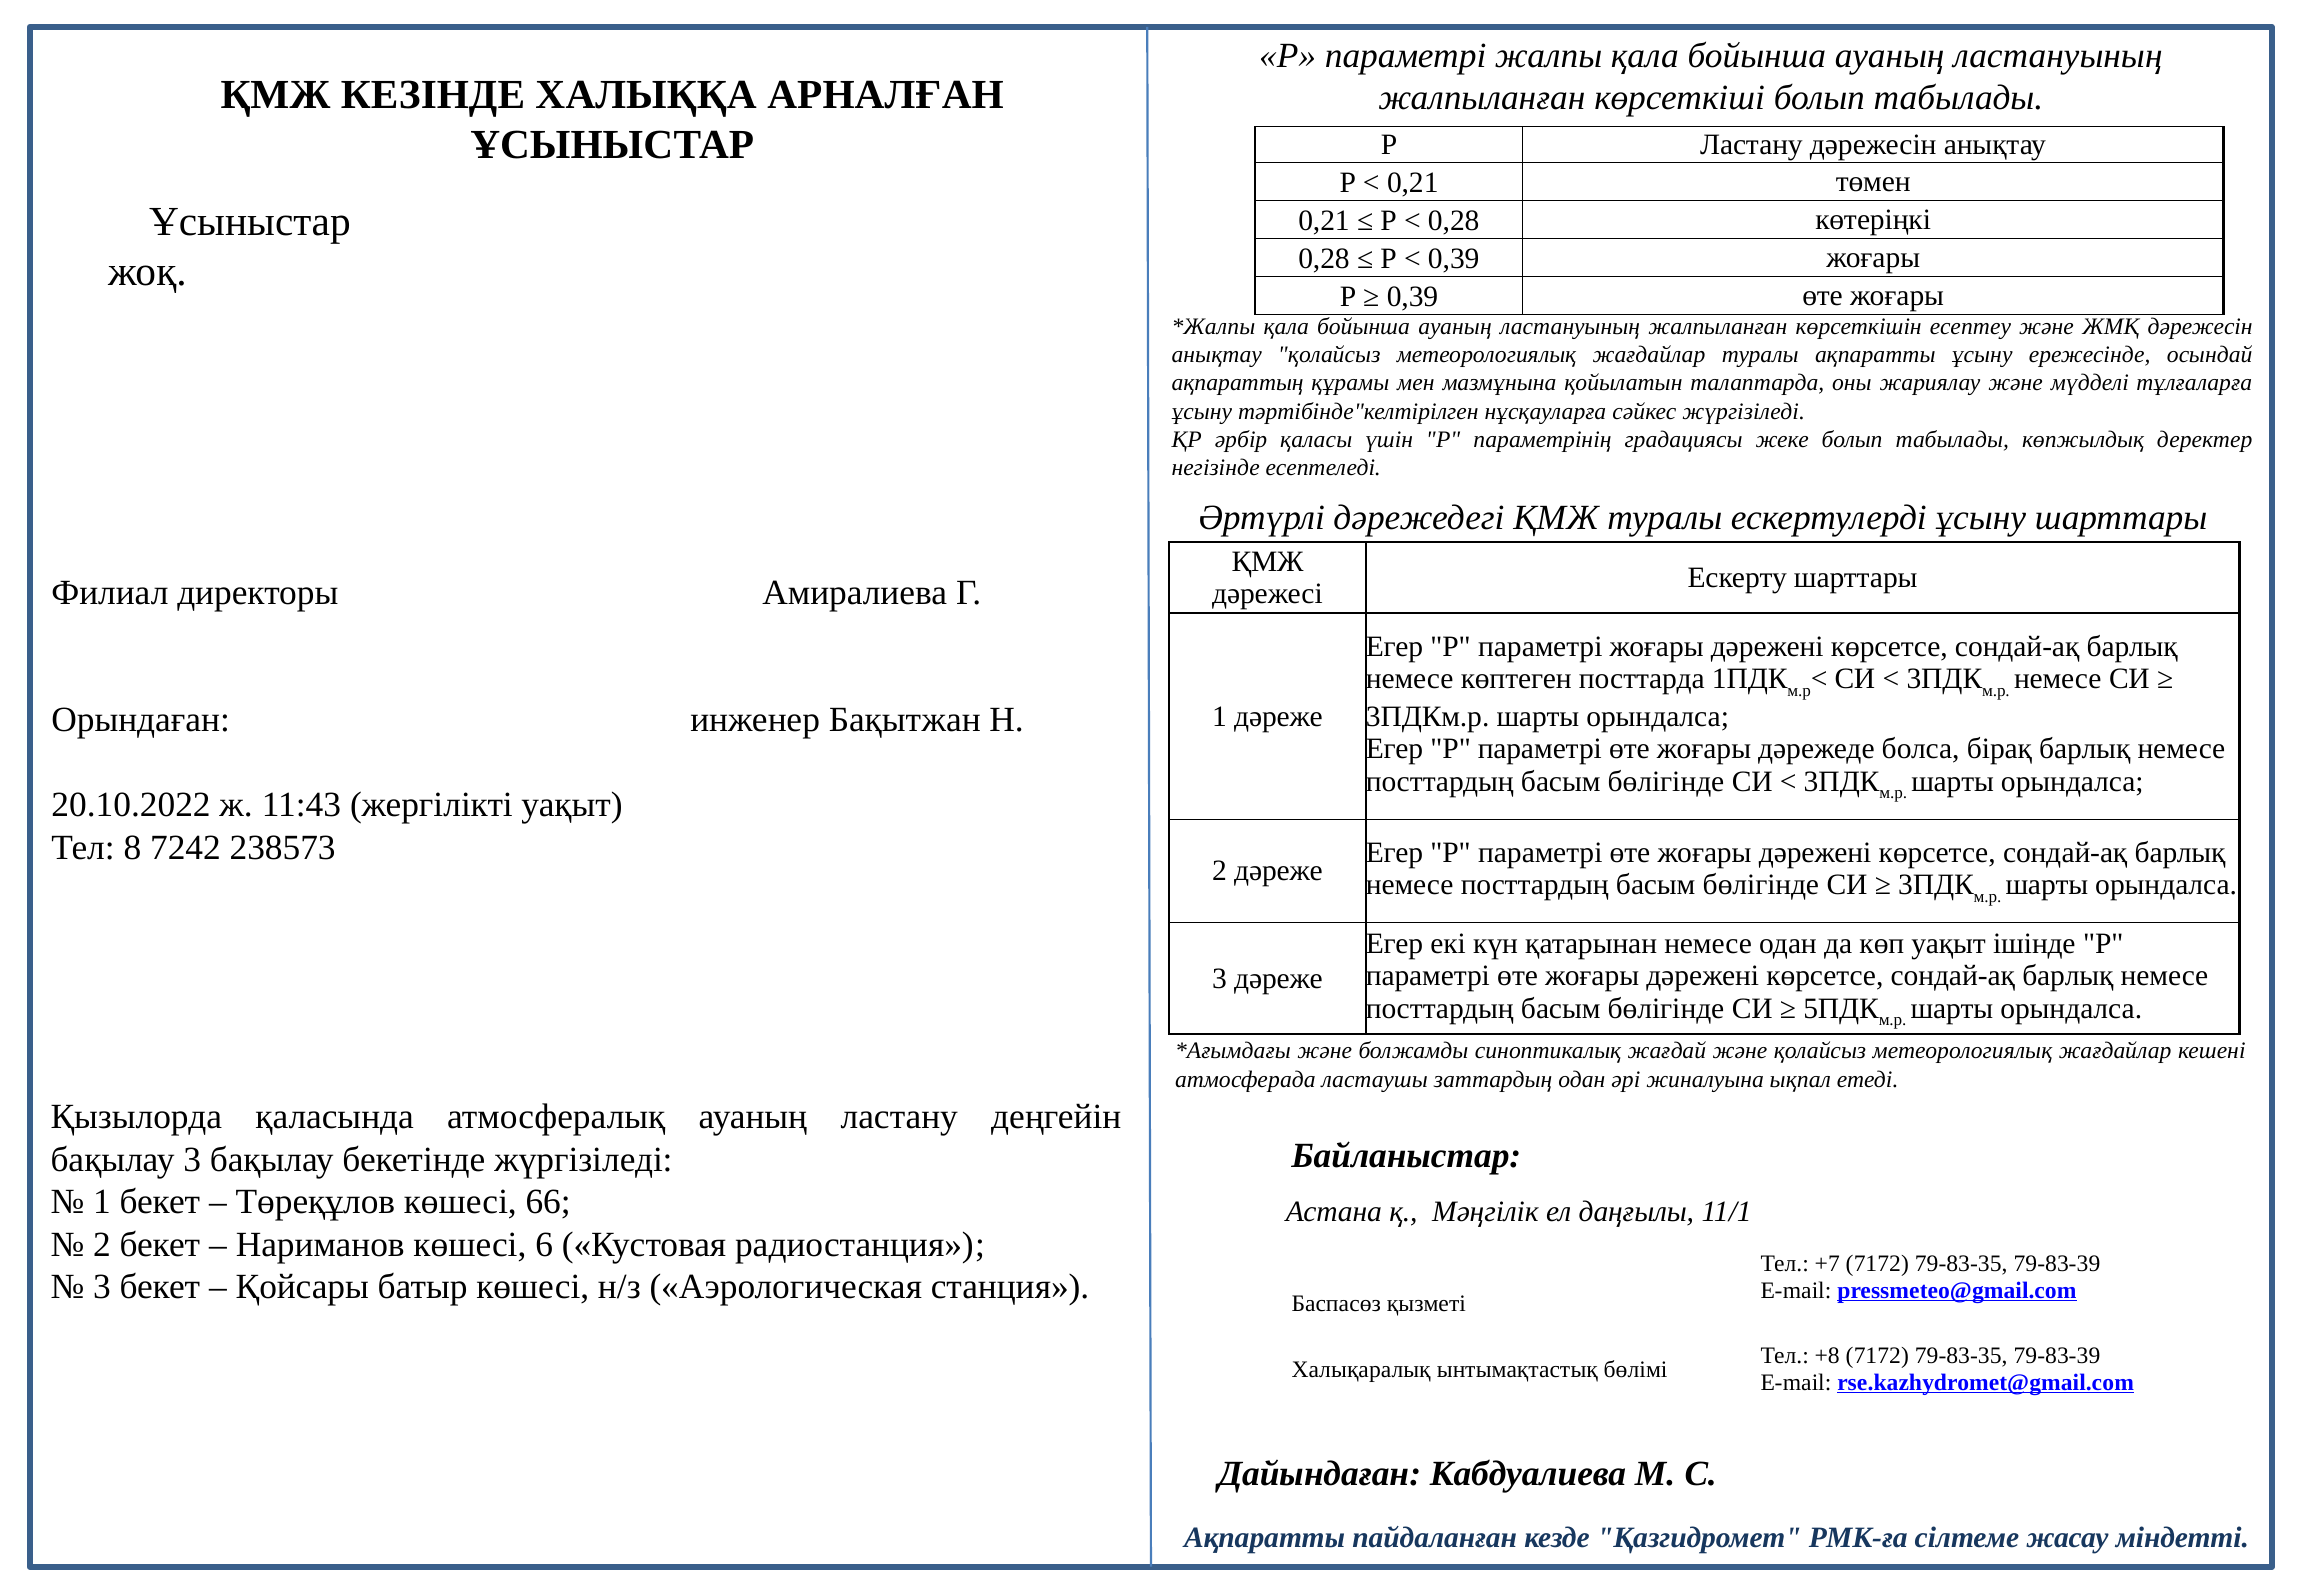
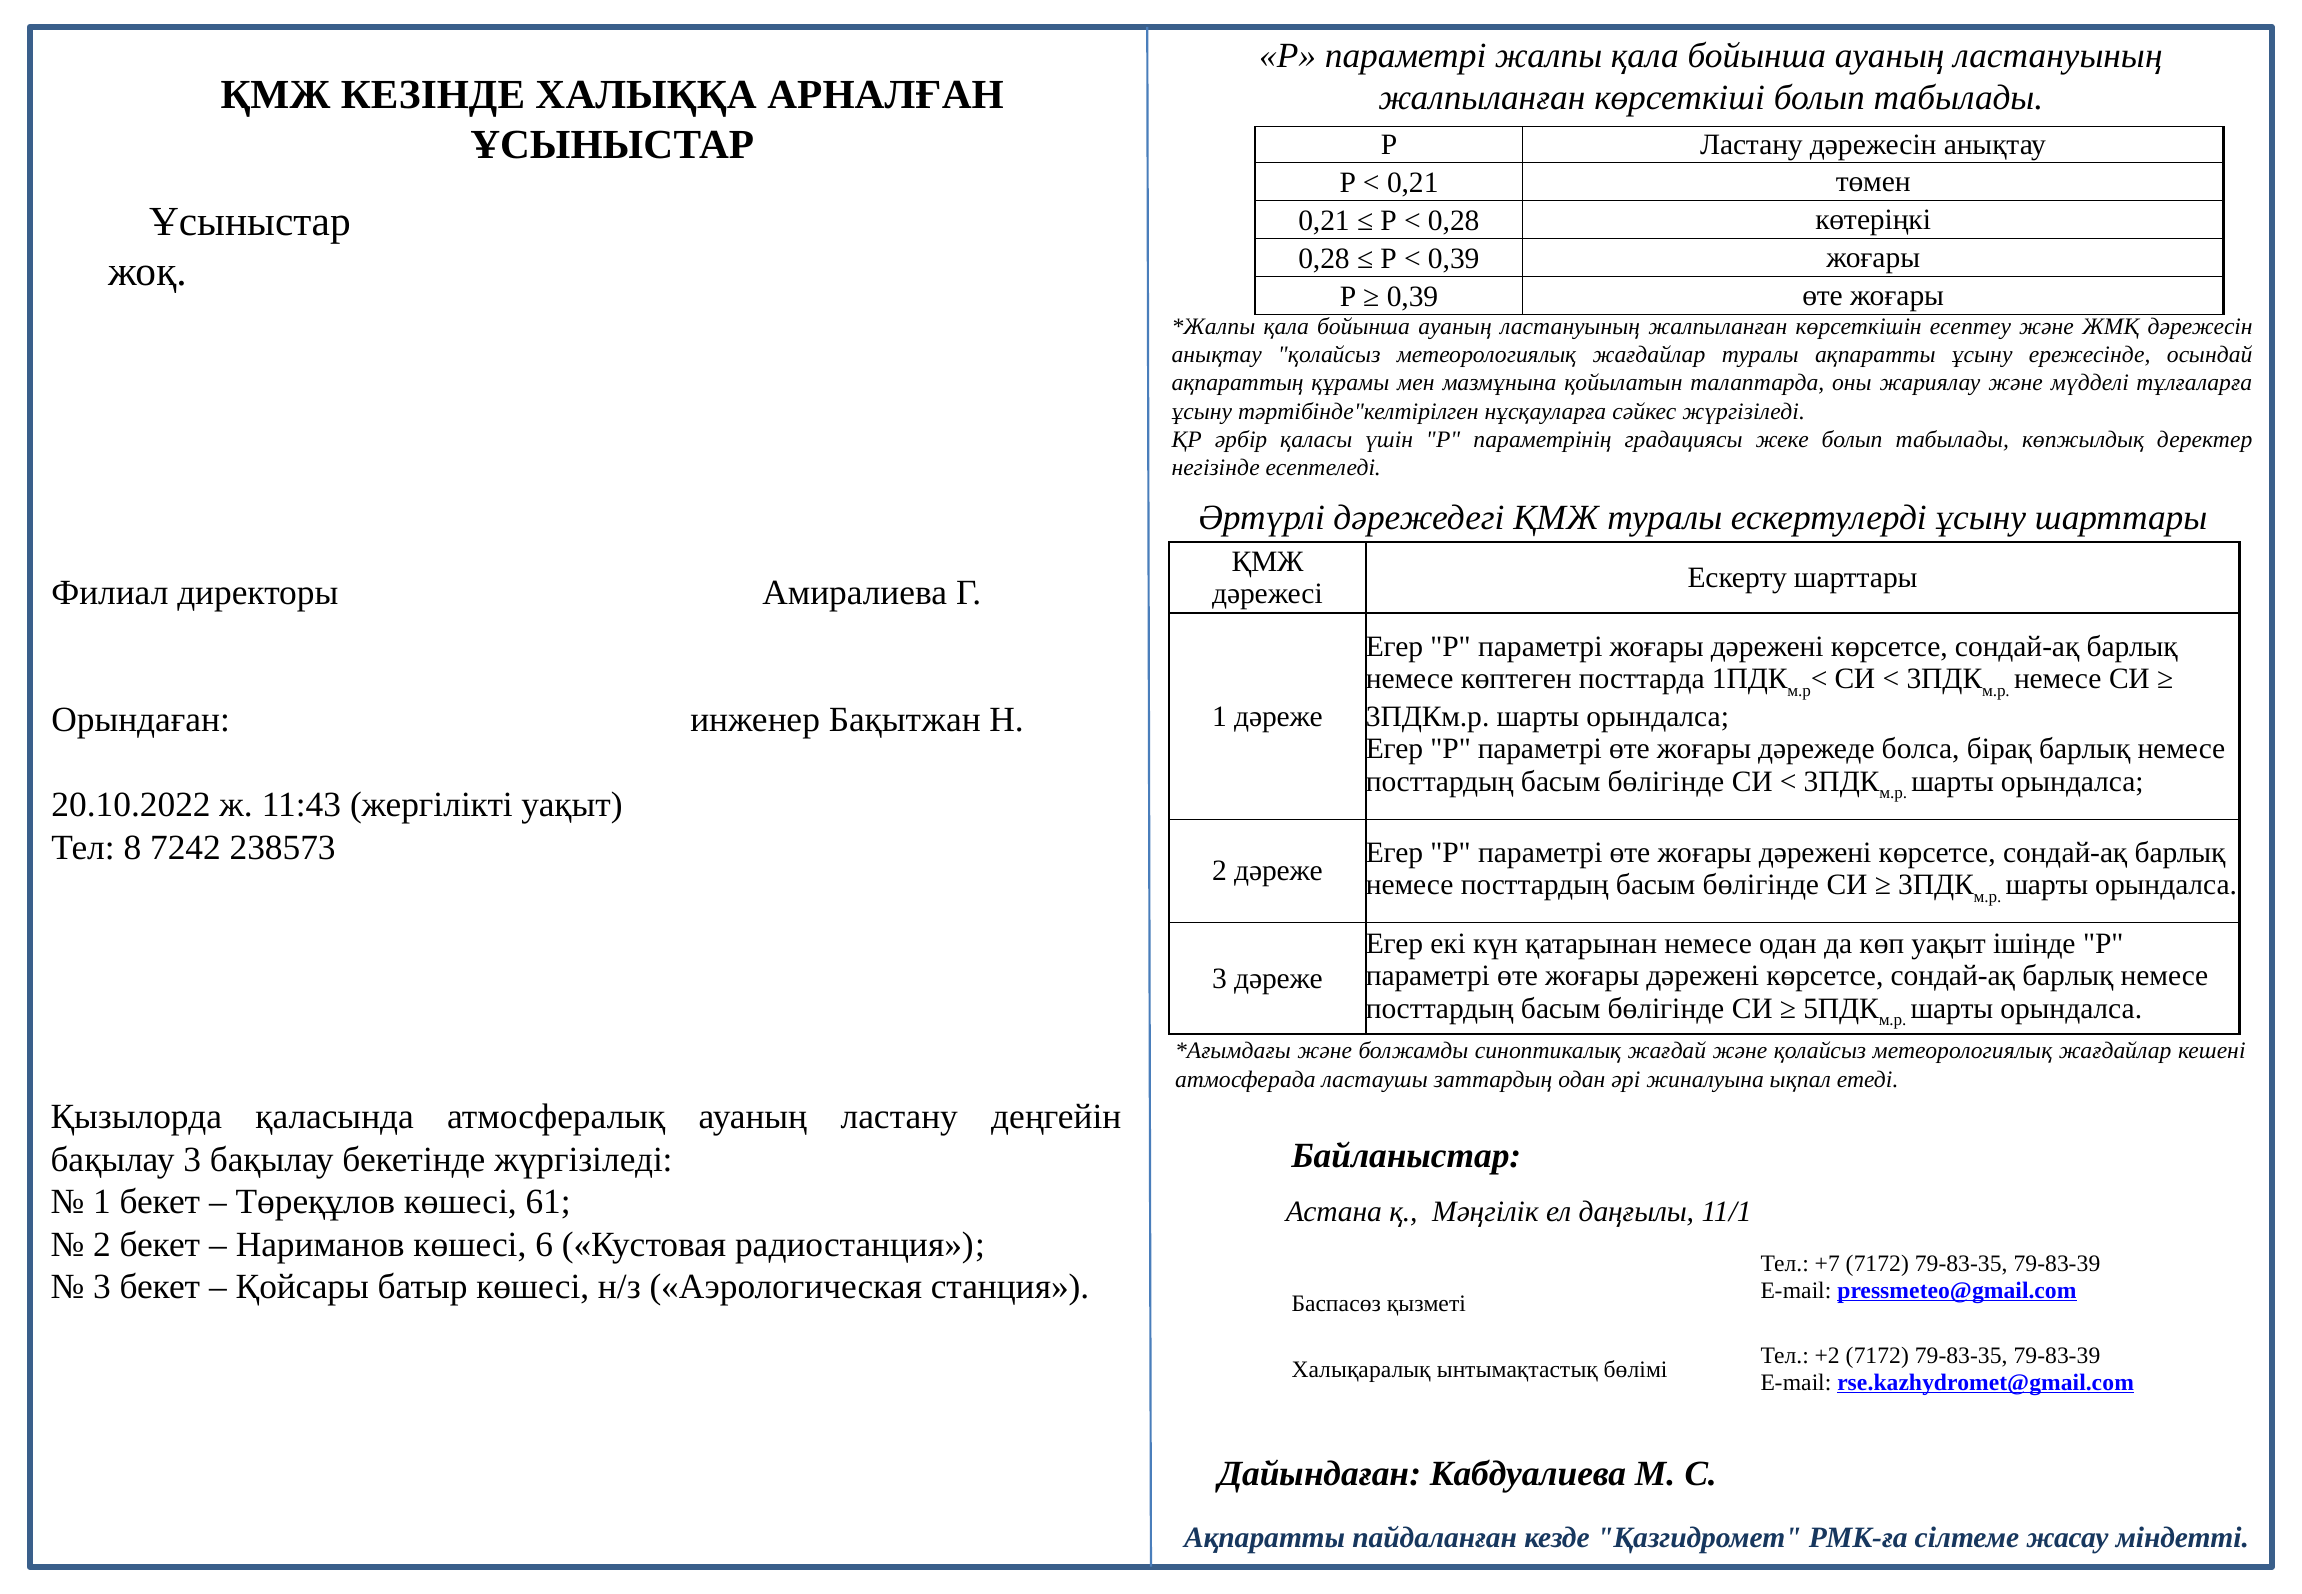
66: 66 -> 61 (548, 1202)
+8: +8 -> +2 (1827, 1356)
